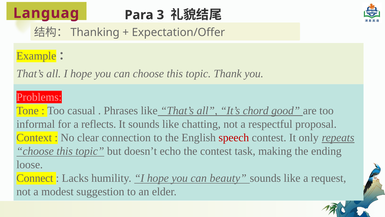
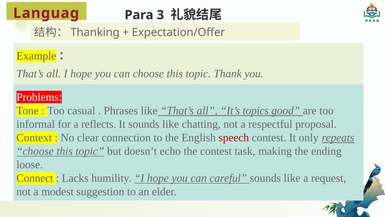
Problems colour: pink -> white (39, 97)
chord: chord -> topics (256, 110)
beauty: beauty -> careful (228, 178)
